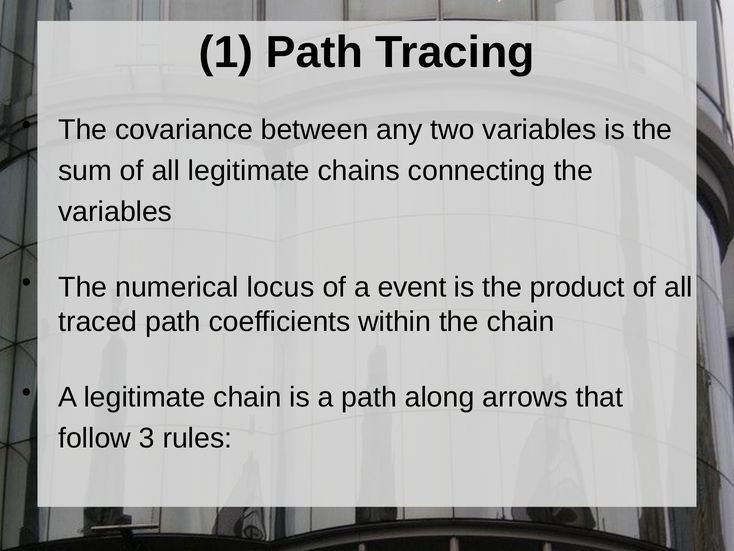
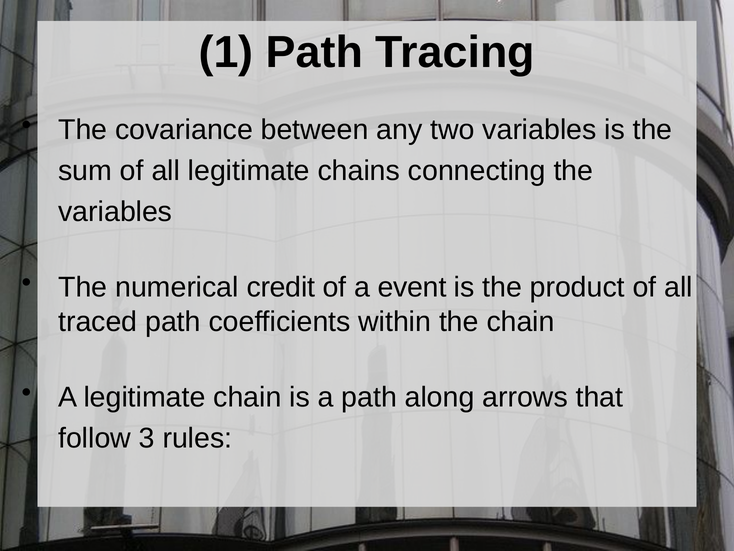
locus: locus -> credit (281, 287)
